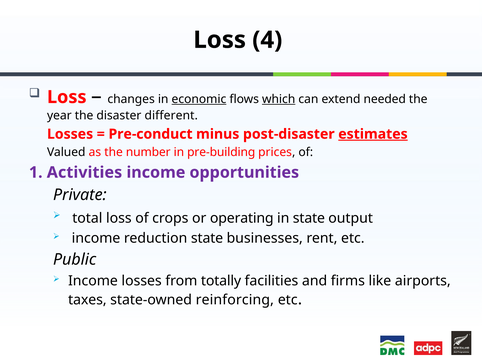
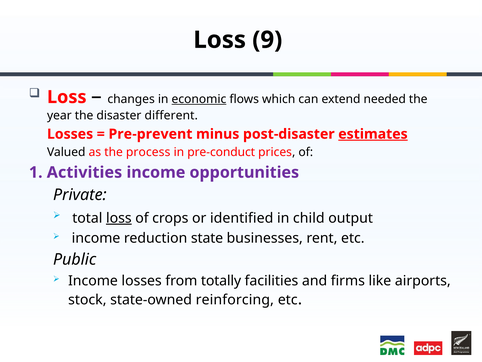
4: 4 -> 9 (267, 40)
which underline: present -> none (279, 99)
Pre-conduct: Pre-conduct -> Pre-prevent (150, 134)
number: number -> process (148, 152)
pre-building: pre-building -> pre-conduct (221, 152)
loss underline: none -> present (119, 218)
operating: operating -> identified (242, 218)
in state: state -> child (309, 218)
taxes: taxes -> stock (87, 299)
